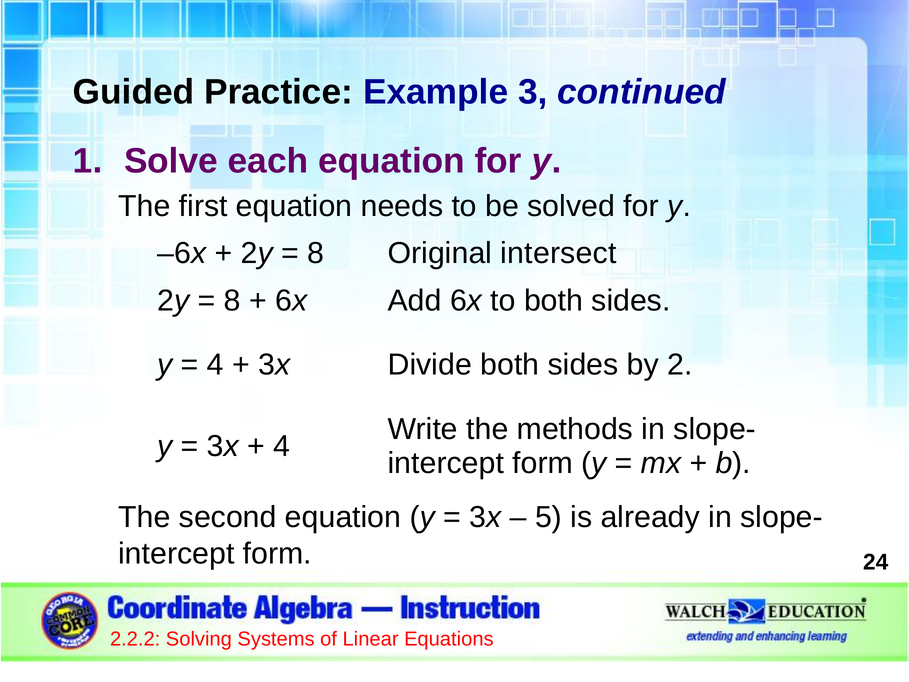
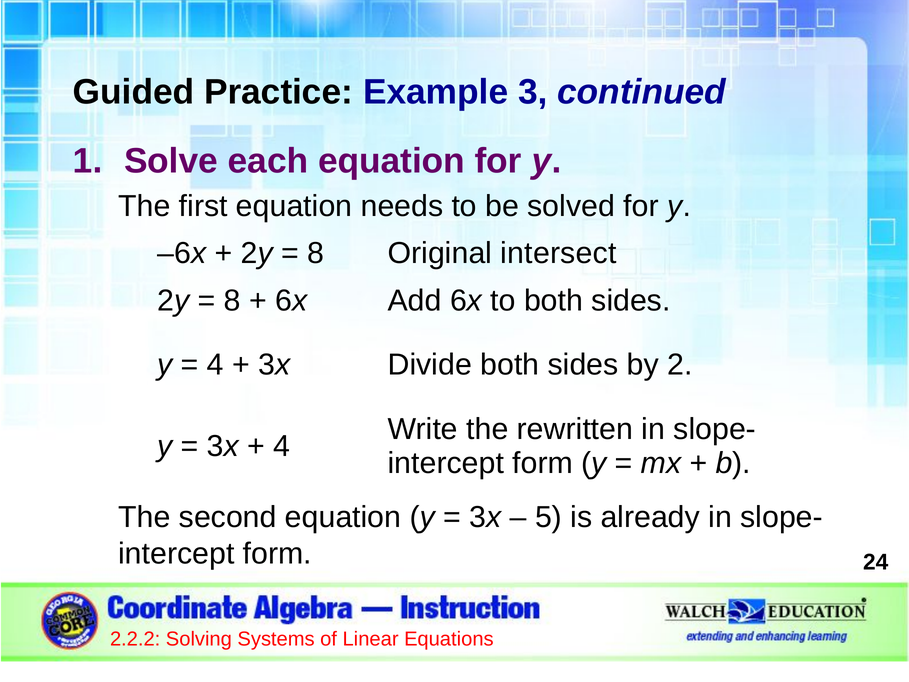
methods: methods -> rewritten (575, 429)
